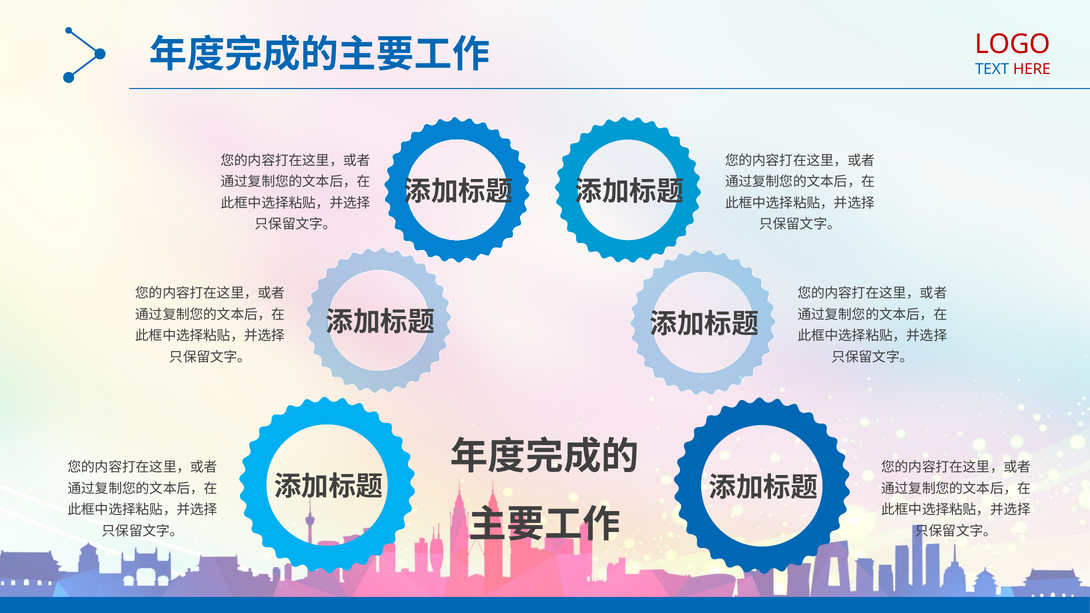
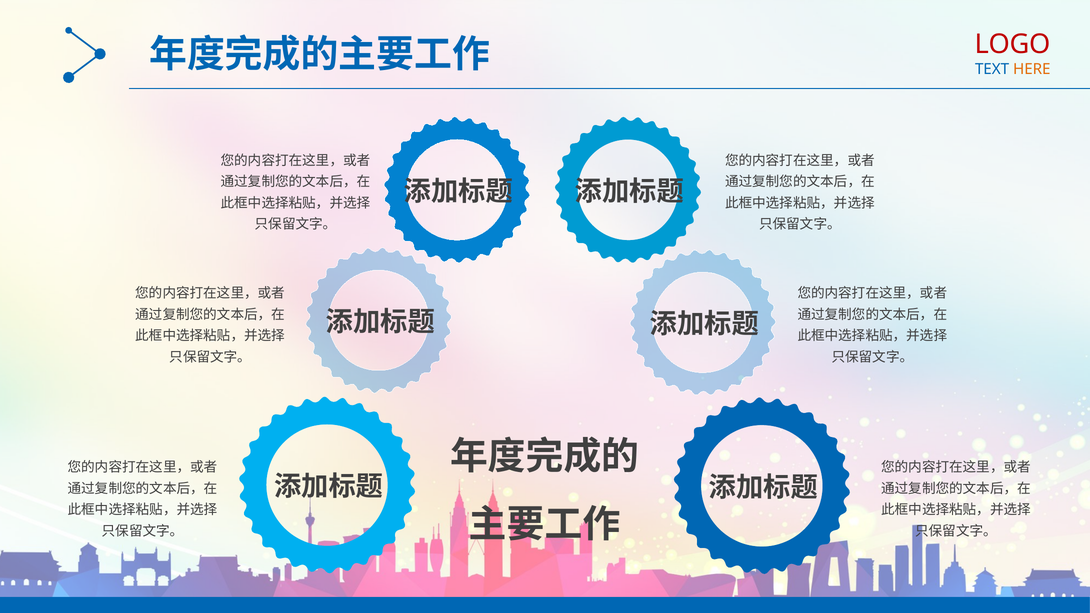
HERE colour: red -> orange (1032, 69)
